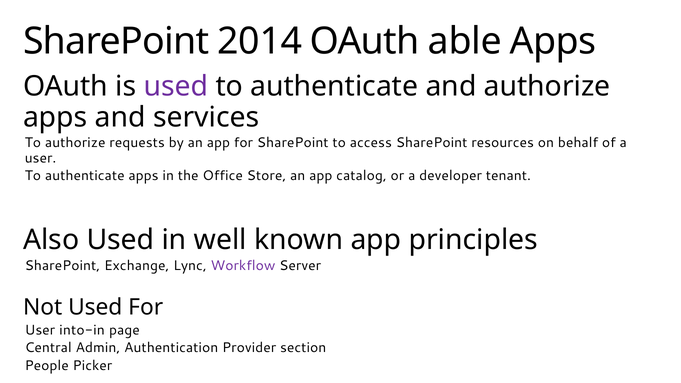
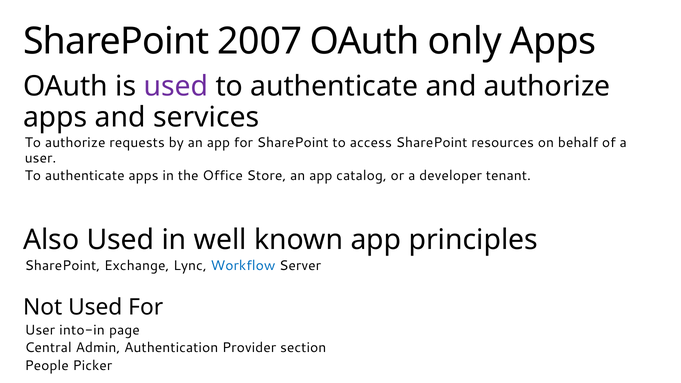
2014: 2014 -> 2007 (260, 41)
able: able -> only (465, 41)
Workflow colour: purple -> blue (243, 265)
